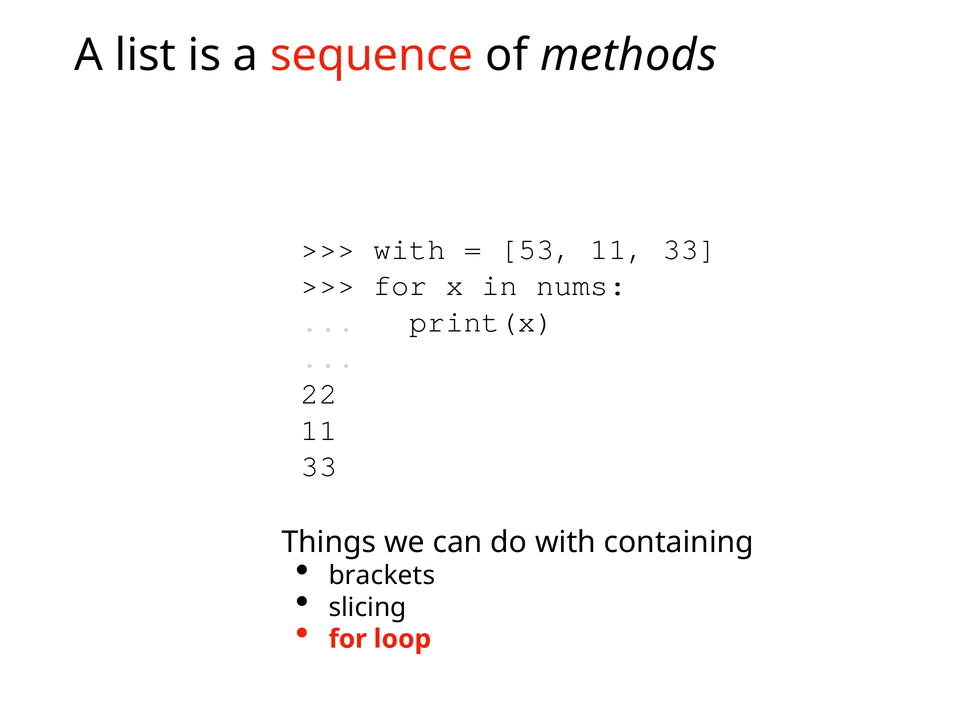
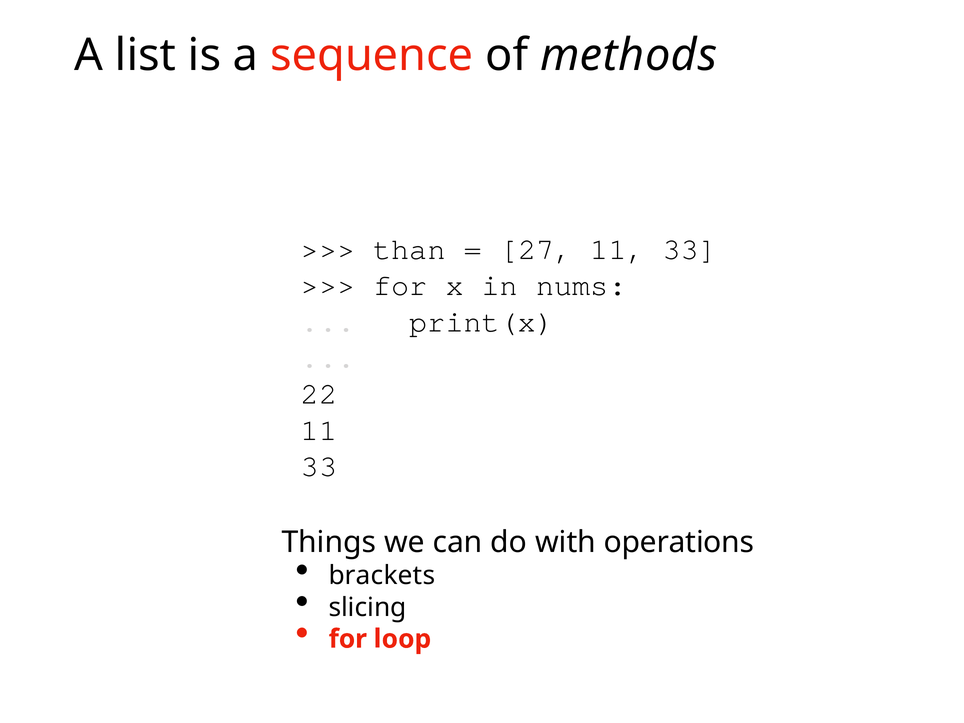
with: with -> than (409, 249)
53: 53 -> 27 (536, 249)
containing: containing -> operations (679, 542)
